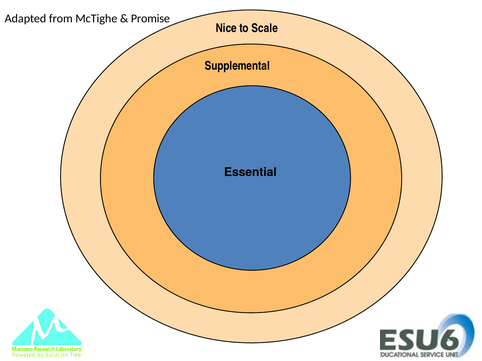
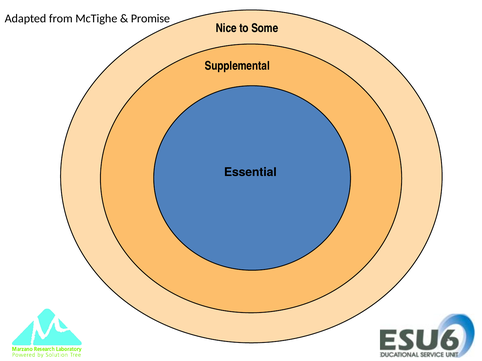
Scale: Scale -> Some (265, 28)
